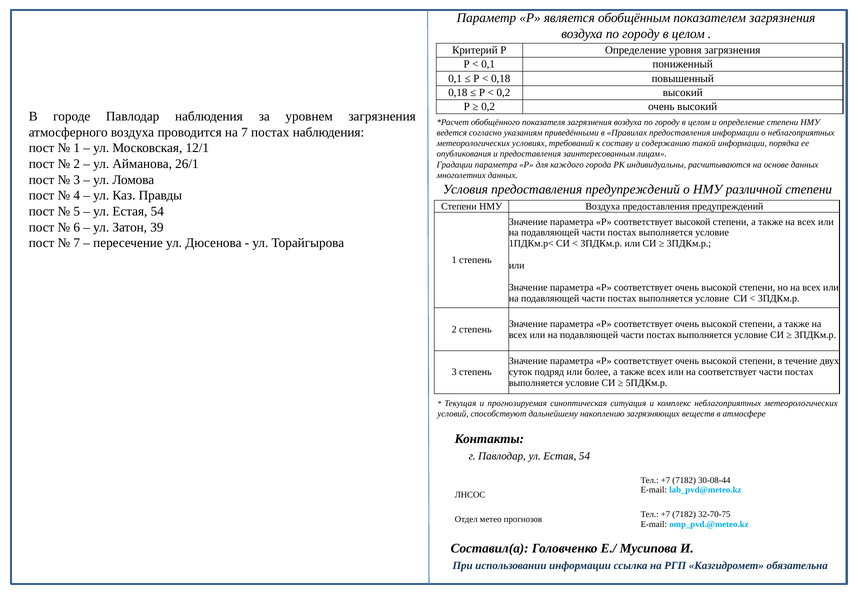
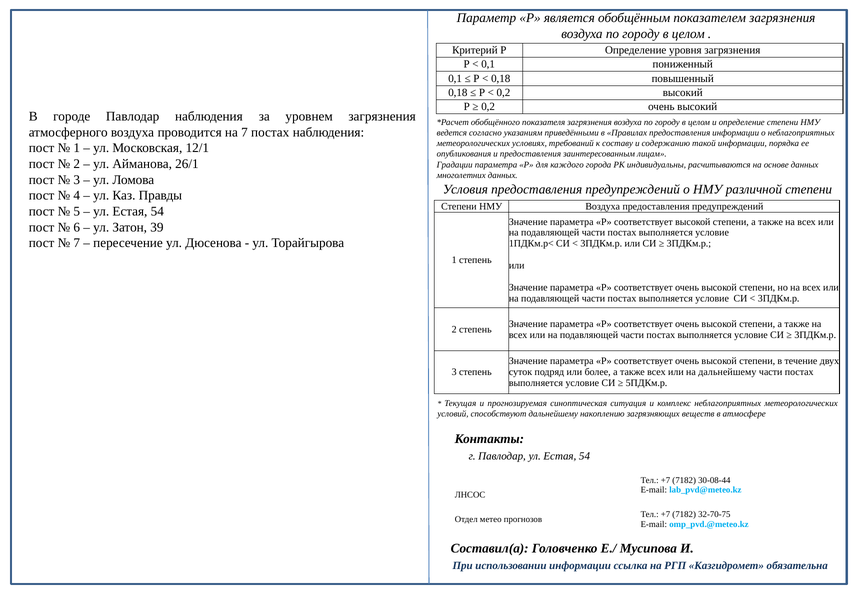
на соответствует: соответствует -> дальнейшему (727, 372)
